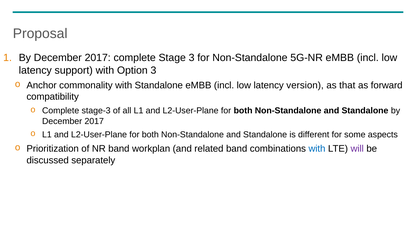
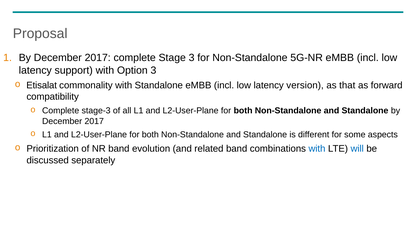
Anchor: Anchor -> Etisalat (42, 85)
workplan: workplan -> evolution (151, 149)
will colour: purple -> blue (357, 149)
